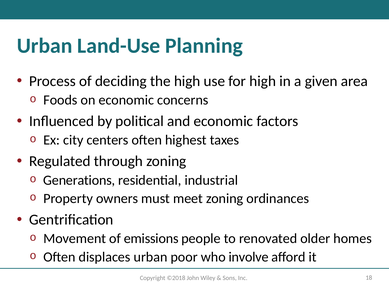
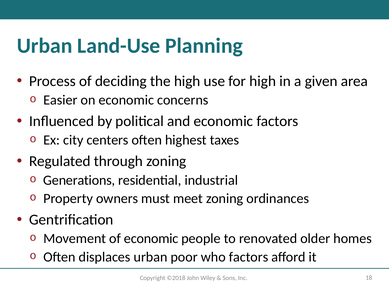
Foods: Foods -> Easier (60, 100)
of emissions: emissions -> economic (151, 239)
who involve: involve -> factors (249, 258)
